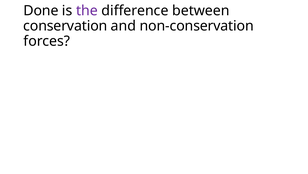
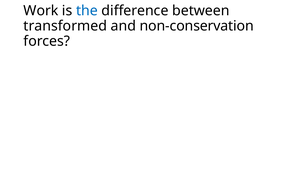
Done: Done -> Work (41, 11)
the colour: purple -> blue (87, 11)
conservation: conservation -> transformed (65, 26)
